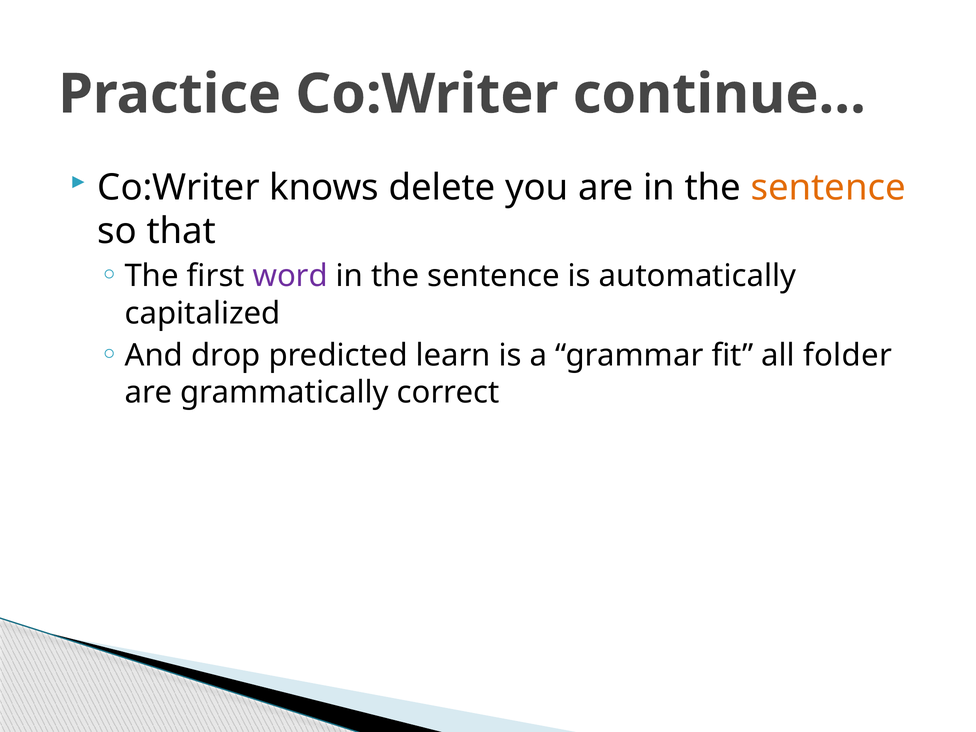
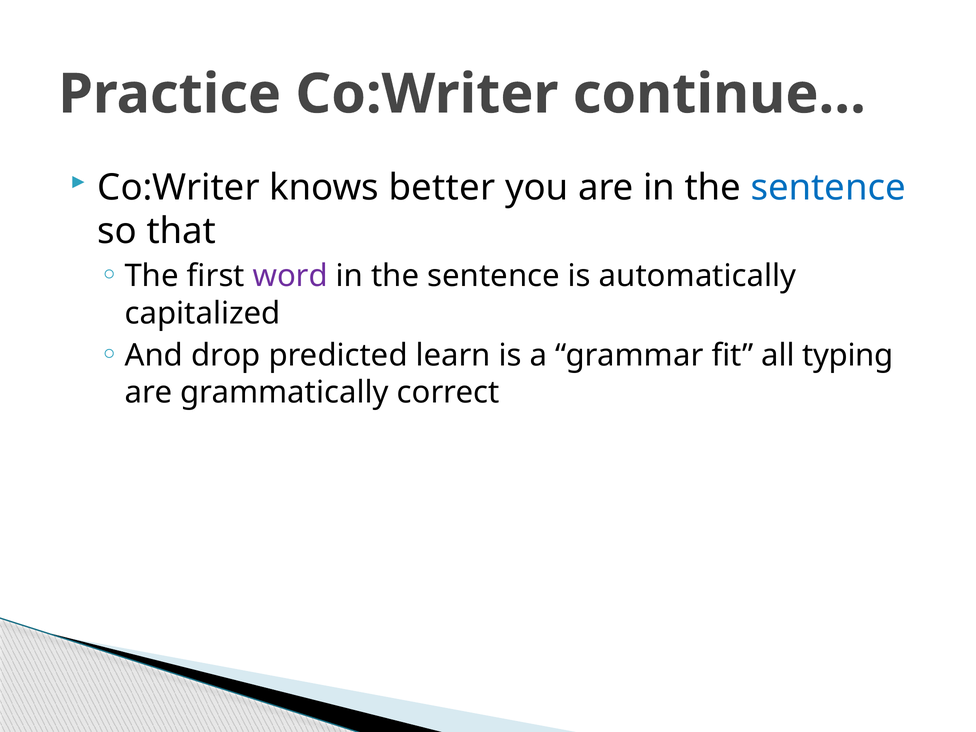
delete: delete -> better (442, 187)
sentence colour: orange -> blue (828, 187)
folder: folder -> typing (848, 355)
